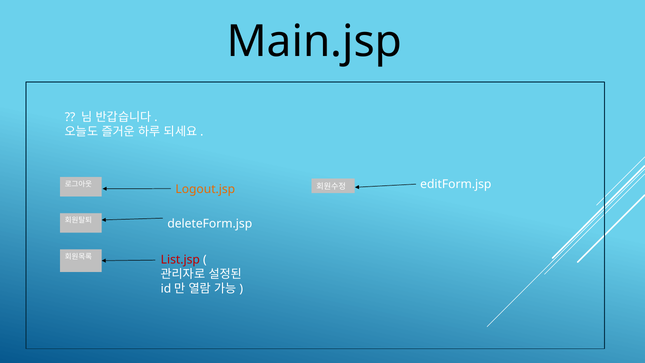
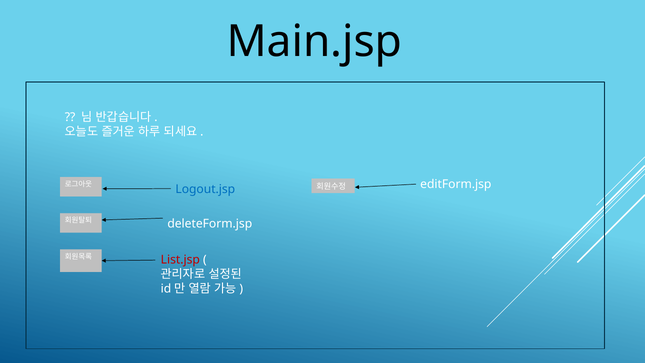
Logout.jsp colour: orange -> blue (205, 189)
